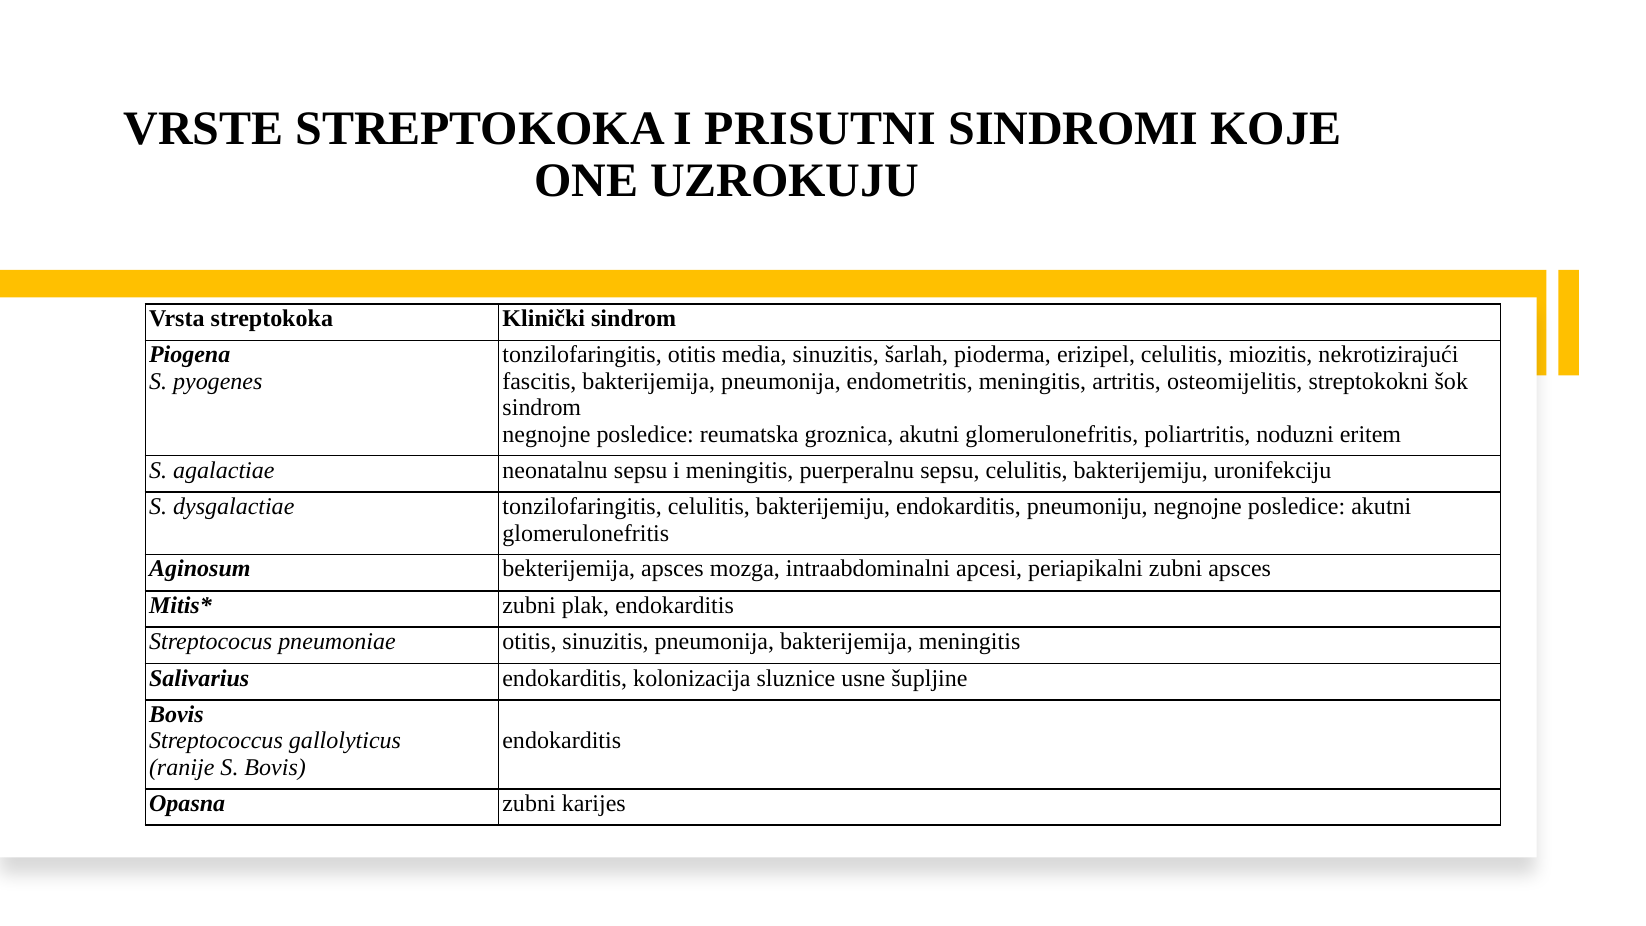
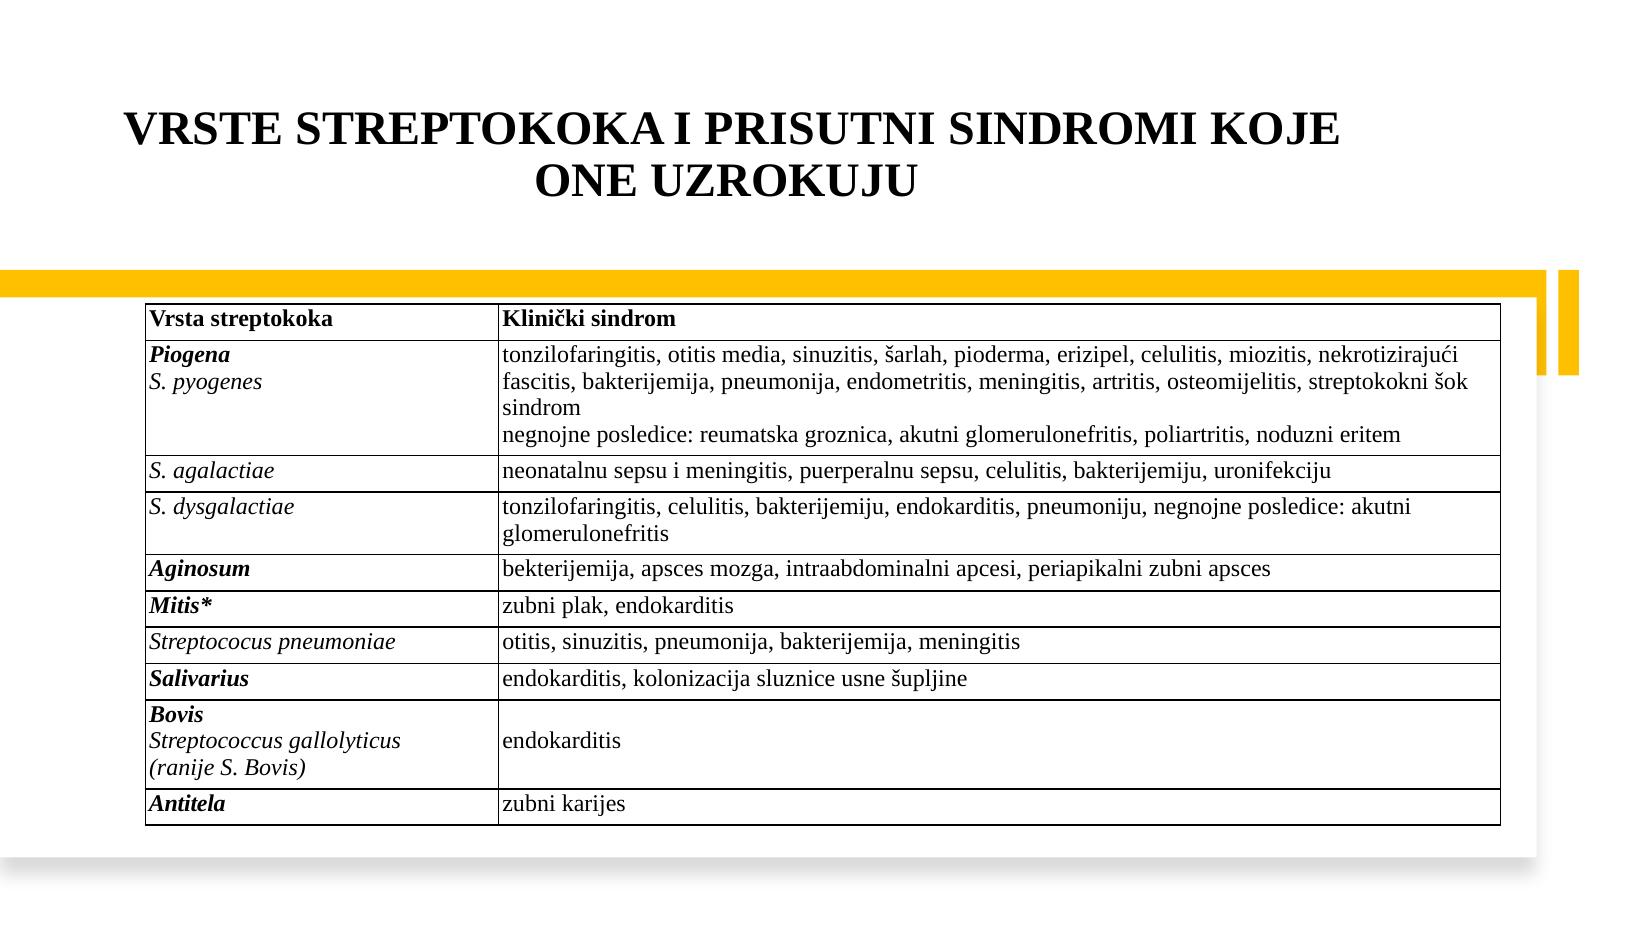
Opasna: Opasna -> Antitela (187, 803)
